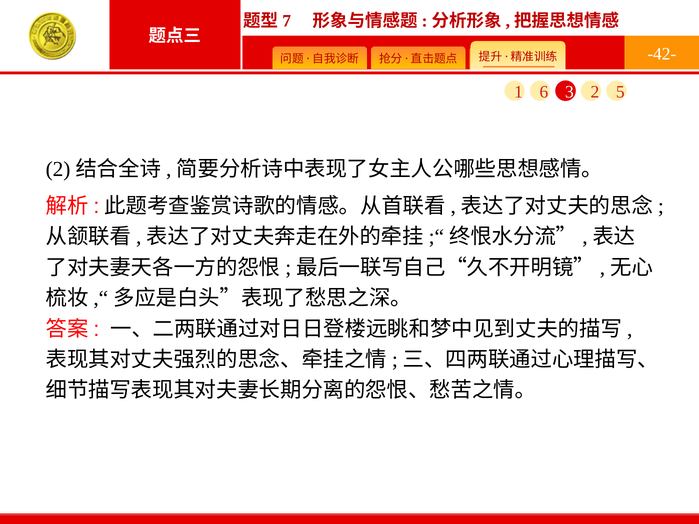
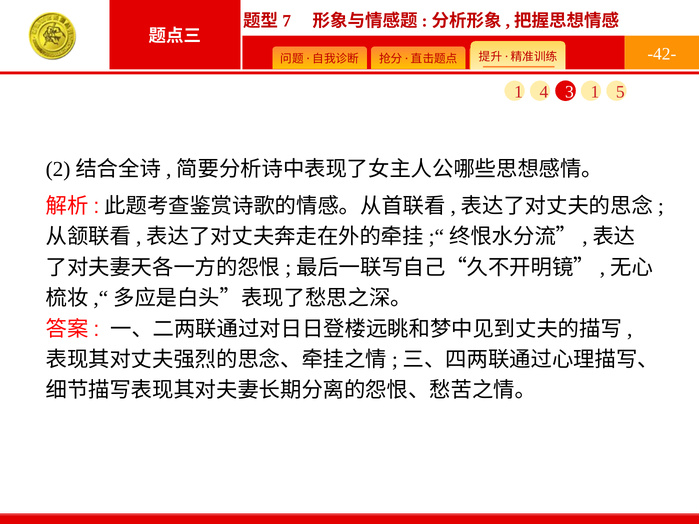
6: 6 -> 4 (544, 92)
3 2: 2 -> 1 (595, 92)
